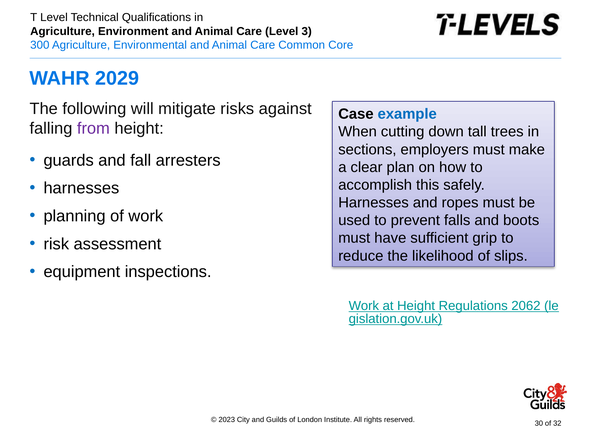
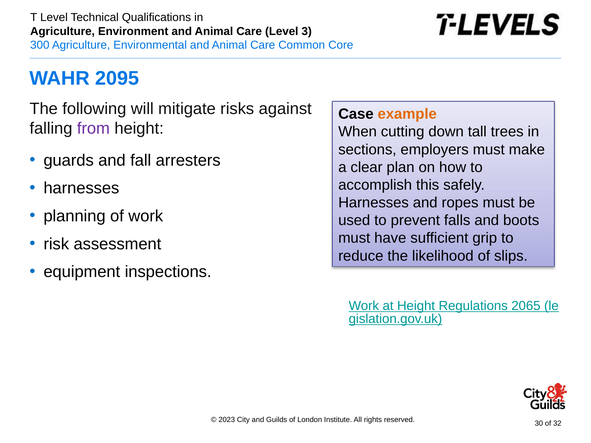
2029: 2029 -> 2095 (117, 78)
example colour: blue -> orange (407, 114)
2062: 2062 -> 2065 (526, 306)
